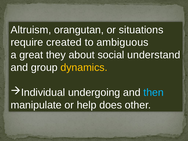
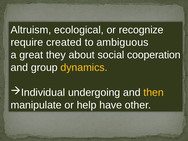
orangutan: orangutan -> ecological (79, 30)
situations: situations -> recognize (141, 30)
understand: understand -> cooperation (154, 55)
then colour: light blue -> yellow (154, 93)
does: does -> have (111, 105)
